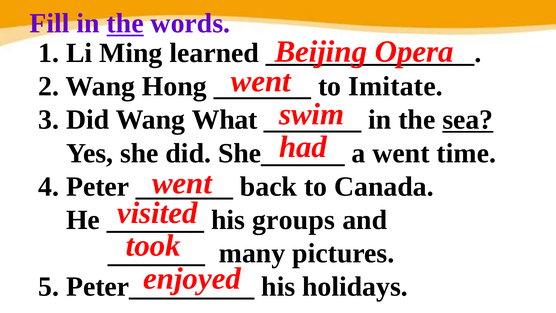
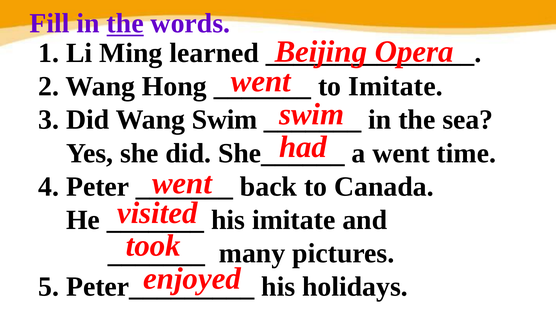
Wang What: What -> Swim (225, 120)
sea underline: present -> none (468, 120)
his groups: groups -> imitate (294, 220)
